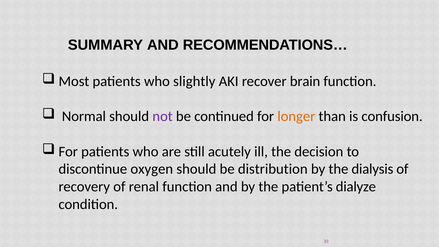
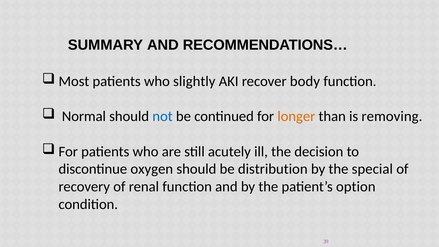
brain: brain -> body (305, 81)
not colour: purple -> blue (163, 116)
confusion: confusion -> removing (392, 116)
dialysis: dialysis -> special (372, 169)
dialyze: dialyze -> option (356, 187)
